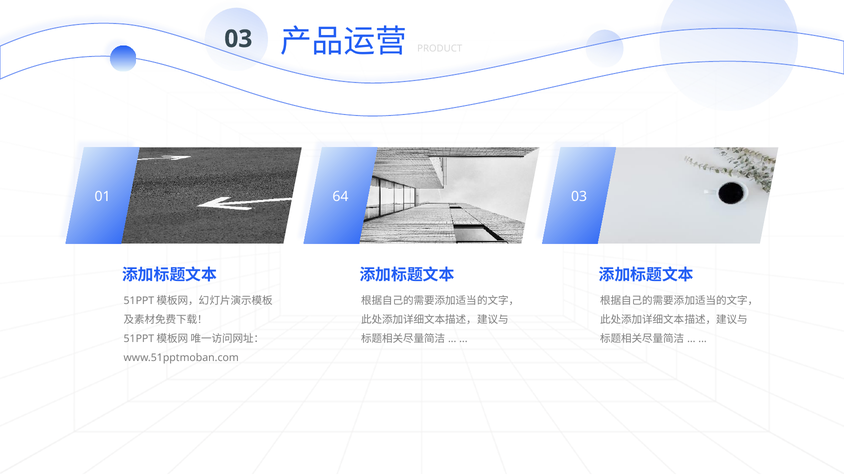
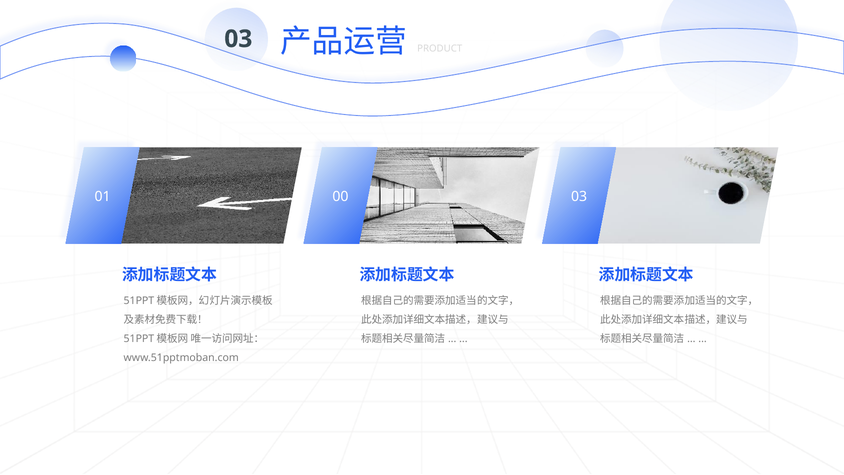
64: 64 -> 00 (341, 196)
